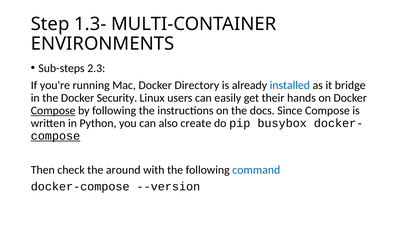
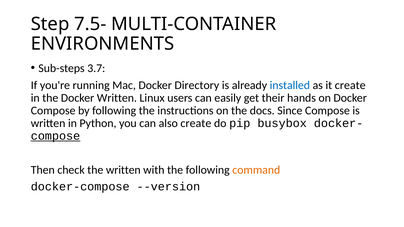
1.3-: 1.3- -> 7.5- (90, 24)
2.3: 2.3 -> 3.7 (96, 68)
it bridge: bridge -> create (350, 85)
Docker Security: Security -> Written (117, 98)
Compose underline: present -> none (53, 111)
the around: around -> written (123, 170)
command colour: blue -> orange (256, 170)
